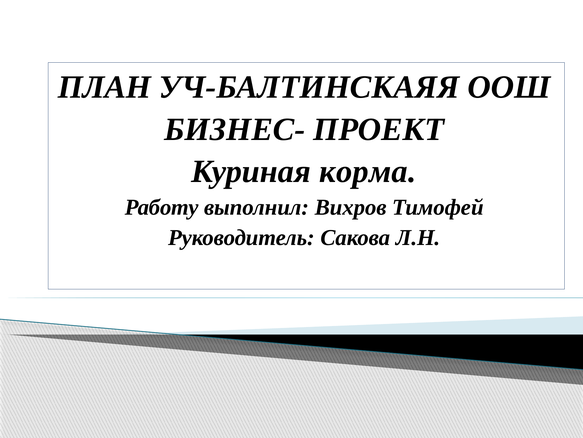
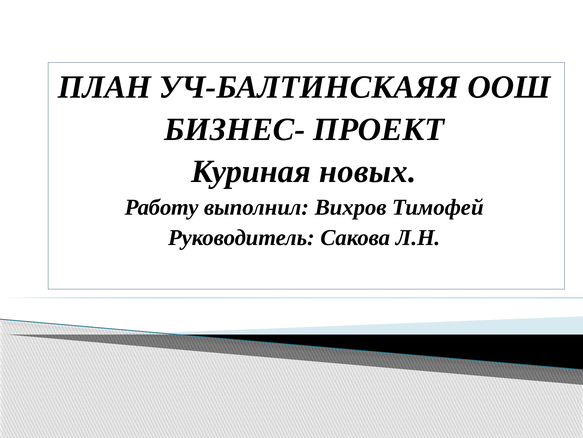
корма: корма -> новых (368, 171)
